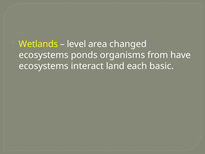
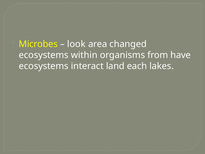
Wetlands: Wetlands -> Microbes (38, 44)
level: level -> look (76, 44)
ponds: ponds -> within (84, 55)
basic: basic -> lakes (162, 66)
